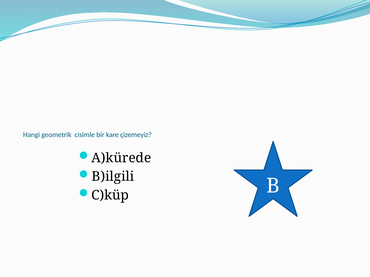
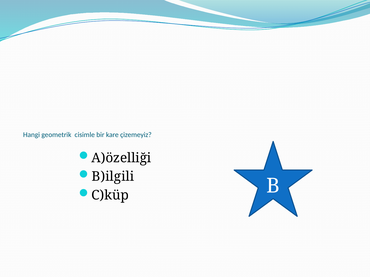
A)kürede: A)kürede -> A)özelliği (121, 158)
